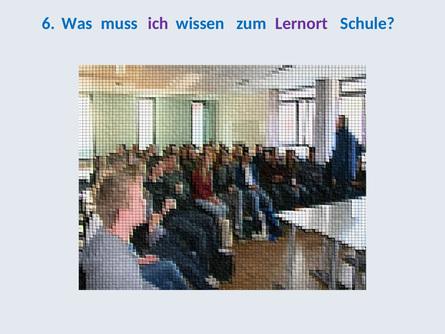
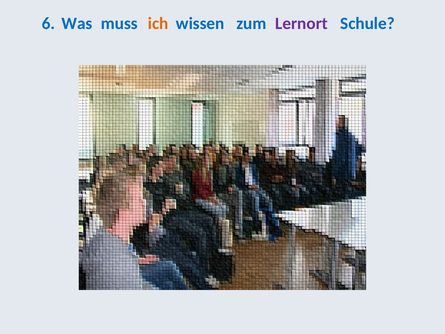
ich colour: purple -> orange (158, 23)
